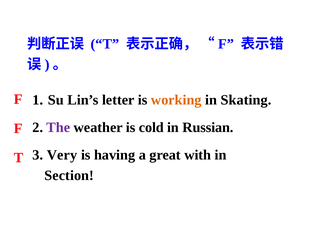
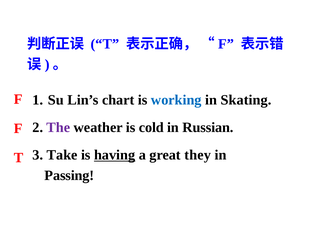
letter: letter -> chart (118, 100)
working colour: orange -> blue (176, 100)
Very: Very -> Take (62, 155)
having underline: none -> present (115, 155)
with: with -> they (198, 155)
Section: Section -> Passing (69, 176)
